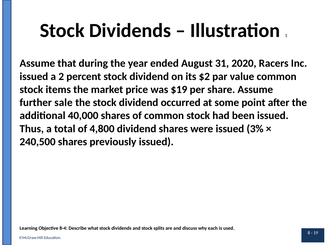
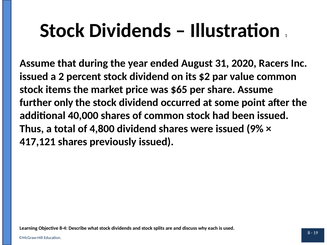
$19: $19 -> $65 (179, 90)
sale: sale -> only (64, 103)
3%: 3% -> 9% (255, 129)
240,500: 240,500 -> 417,121 (38, 142)
